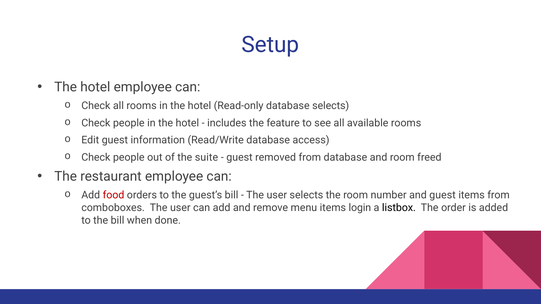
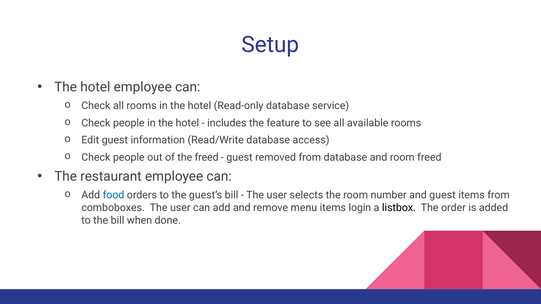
database selects: selects -> service (331, 106)
the suite: suite -> freed (207, 157)
food colour: red -> blue (113, 195)
